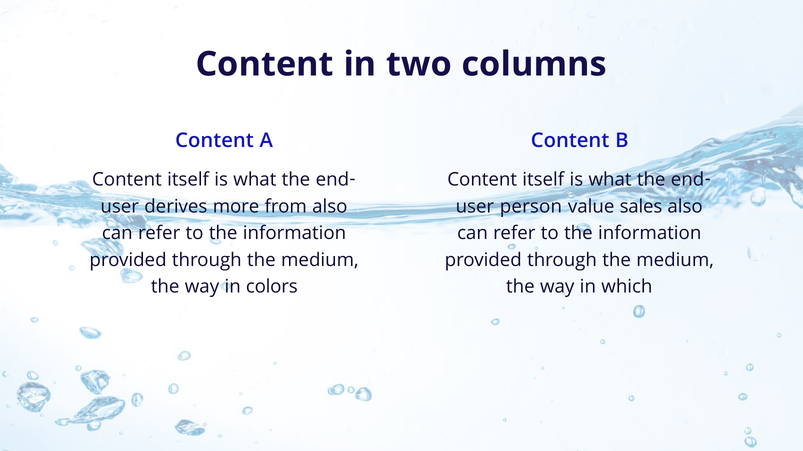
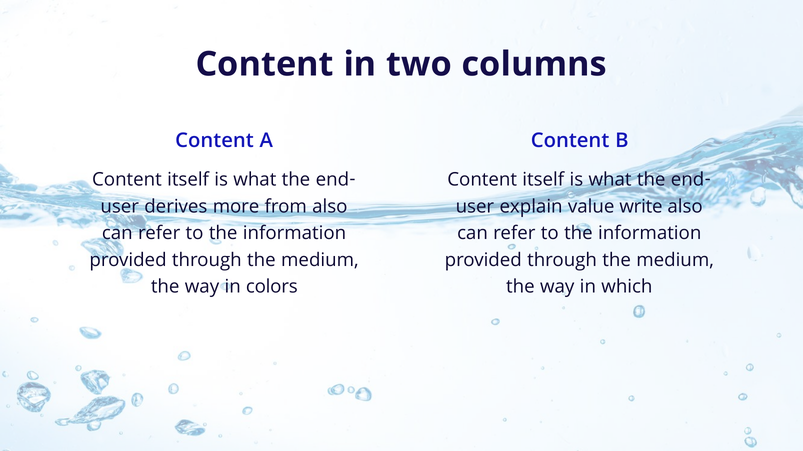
person: person -> explain (531, 206)
sales: sales -> write (641, 206)
